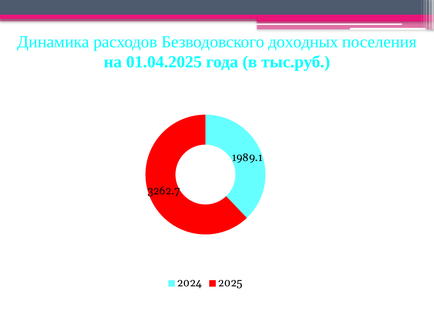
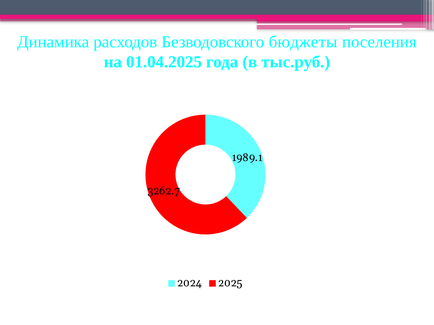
доходных: доходных -> бюджеты (303, 42)
